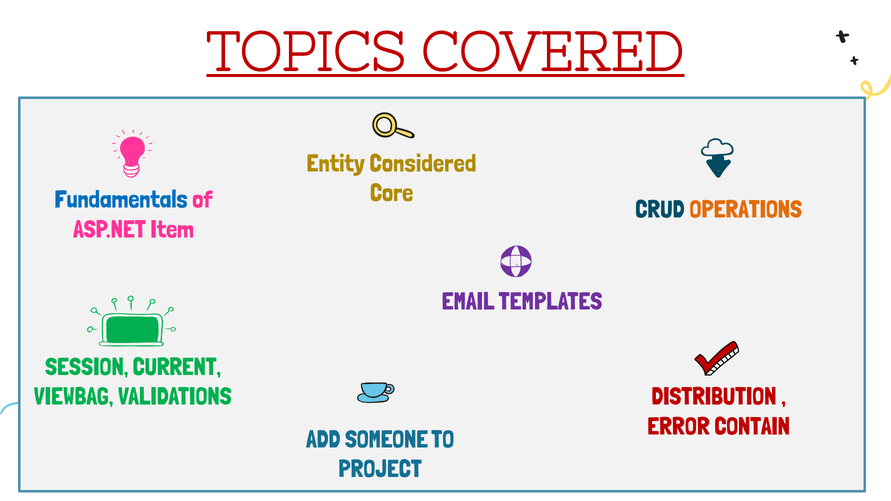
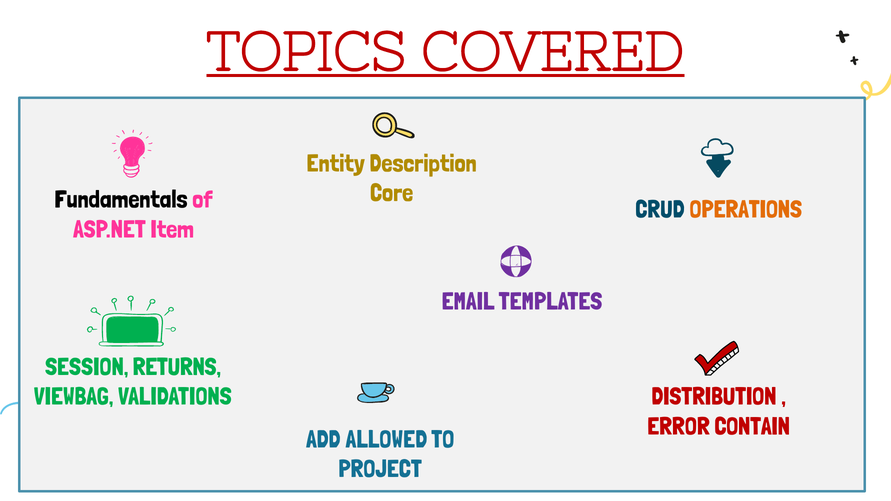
Considered: Considered -> Description (423, 164)
Fundamentals colour: blue -> black (121, 200)
CURRENT: CURRENT -> RETURNS (177, 367)
SOMEONE: SOMEONE -> ALLOWED (386, 440)
